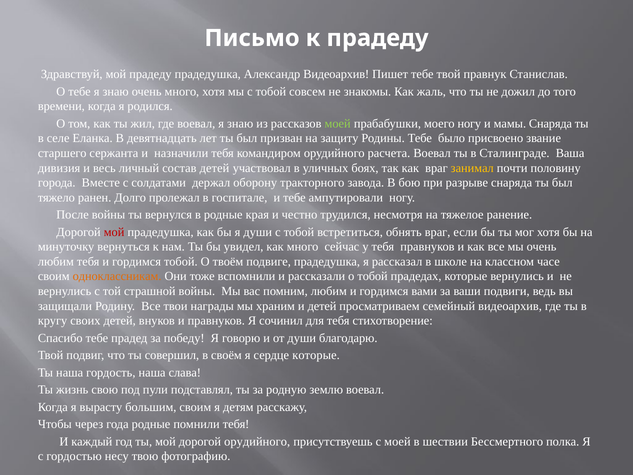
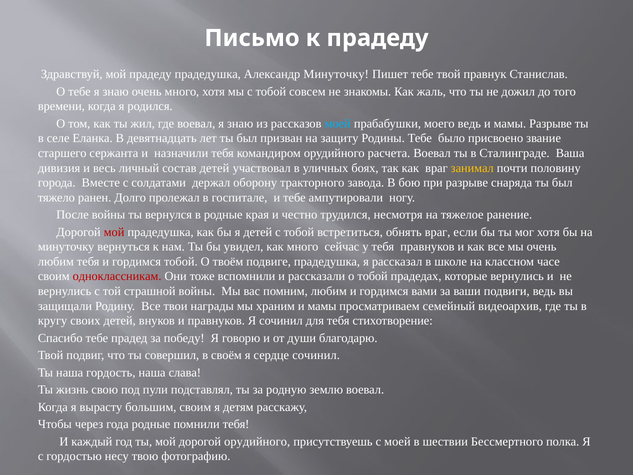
Александр Видеоархив: Видеоархив -> Минуточку (336, 74)
моей colour: light green -> light blue (338, 124)
моего ногу: ногу -> ведь (469, 124)
мамы Снаряда: Снаряда -> Разрыве (550, 124)
я души: души -> детей (258, 232)
одноклассникам colour: orange -> red (117, 276)
храним и детей: детей -> мамы (322, 306)
сердце которые: которые -> сочинил (316, 355)
